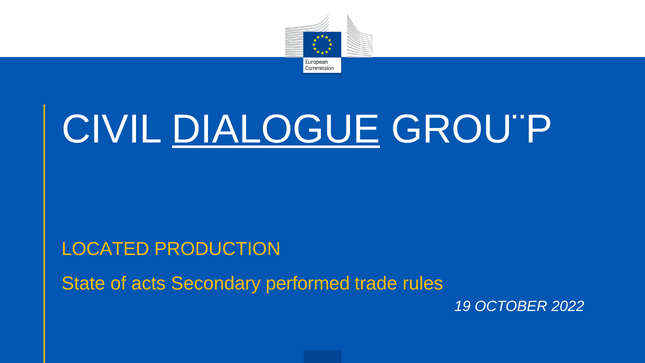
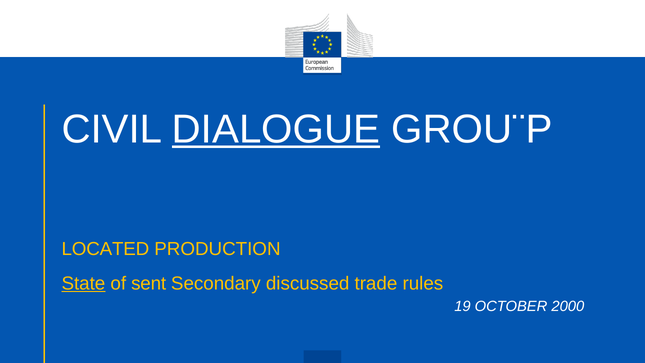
State underline: none -> present (83, 283)
acts: acts -> sent (149, 283)
performed: performed -> discussed (308, 283)
2022: 2022 -> 2000 (568, 306)
